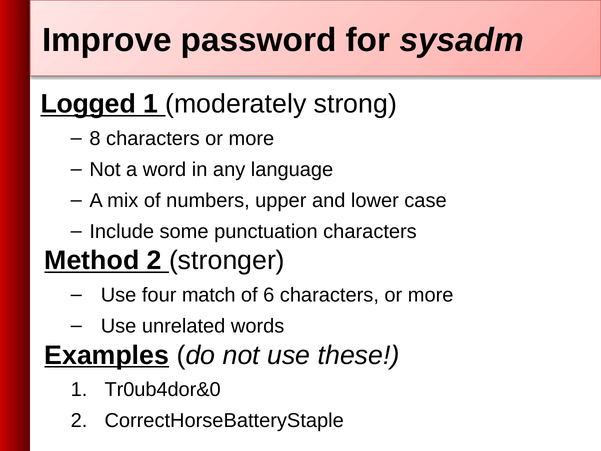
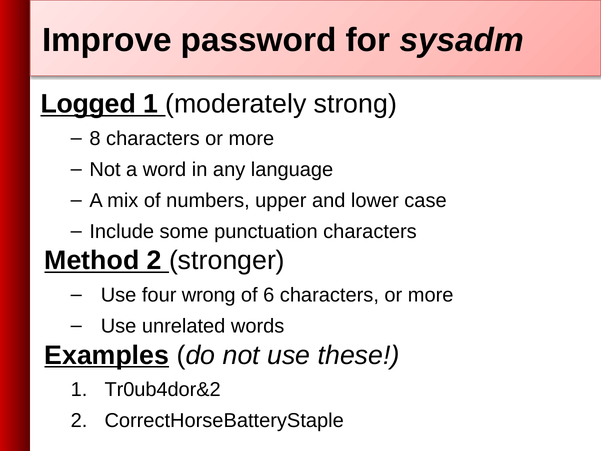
match: match -> wrong (209, 295)
Tr0ub4dor&0: Tr0ub4dor&0 -> Tr0ub4dor&2 (163, 390)
